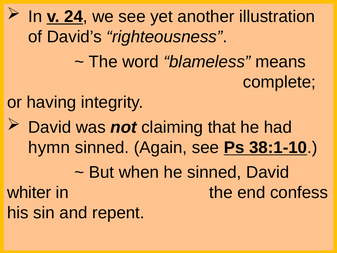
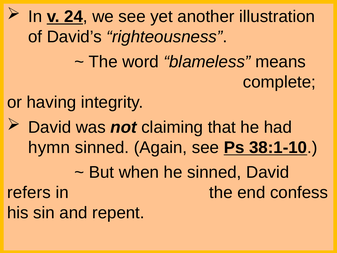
whiter: whiter -> refers (29, 192)
